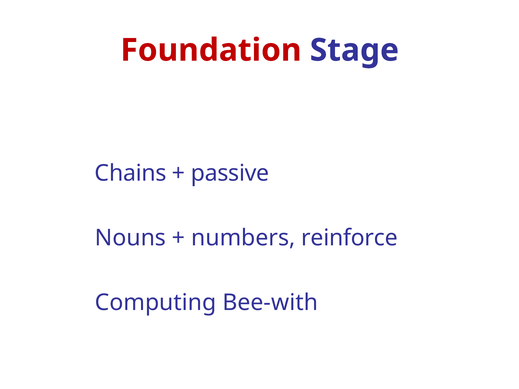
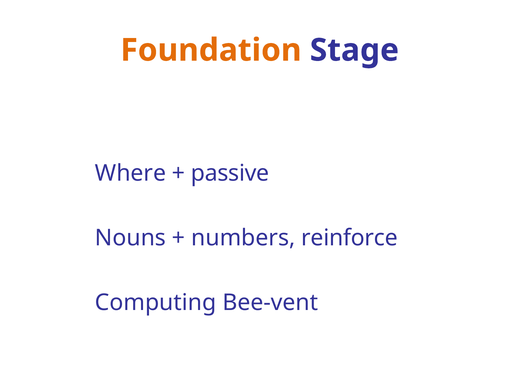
Foundation colour: red -> orange (211, 50)
Chains: Chains -> Where (131, 173)
Bee-with: Bee-with -> Bee-vent (270, 303)
